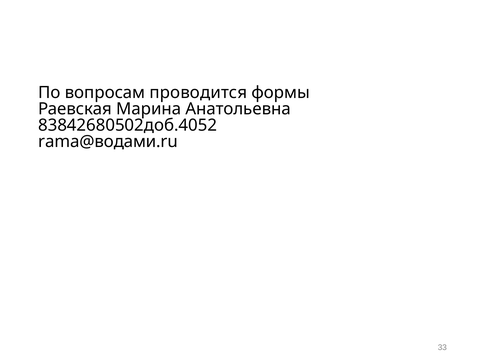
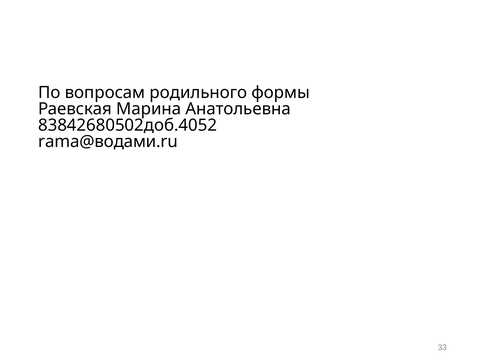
проводится: проводится -> родильного (198, 93)
